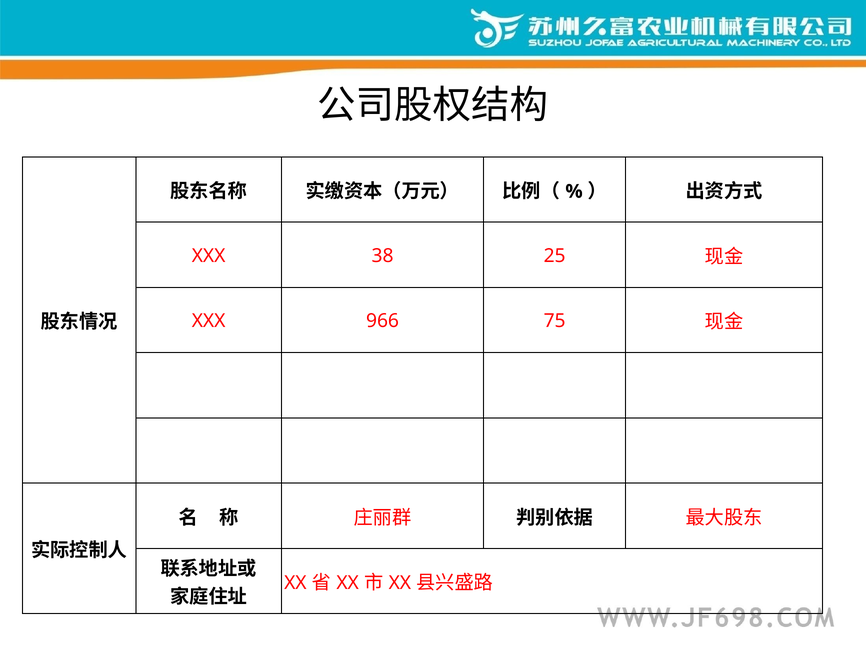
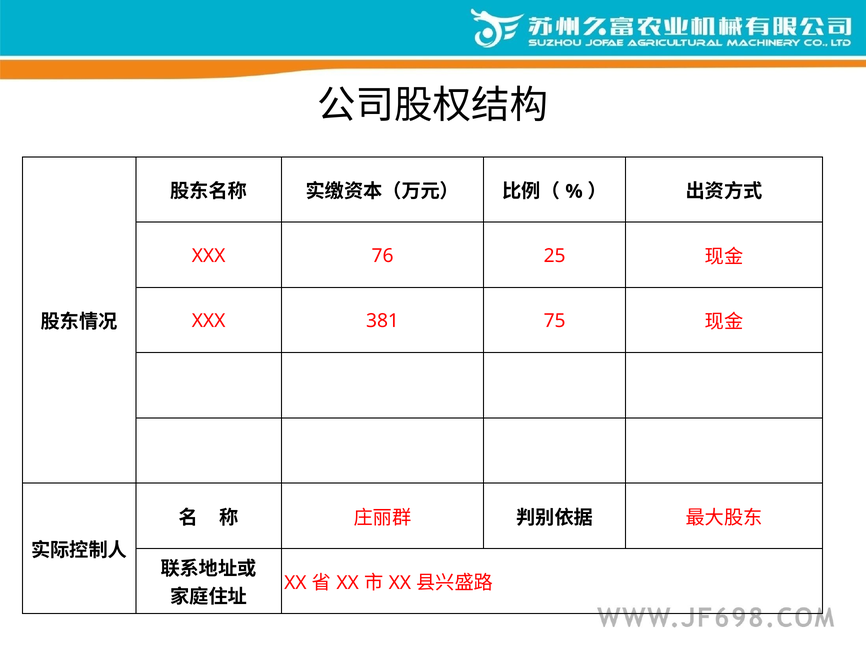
38: 38 -> 76 (383, 256)
966: 966 -> 381 (383, 321)
